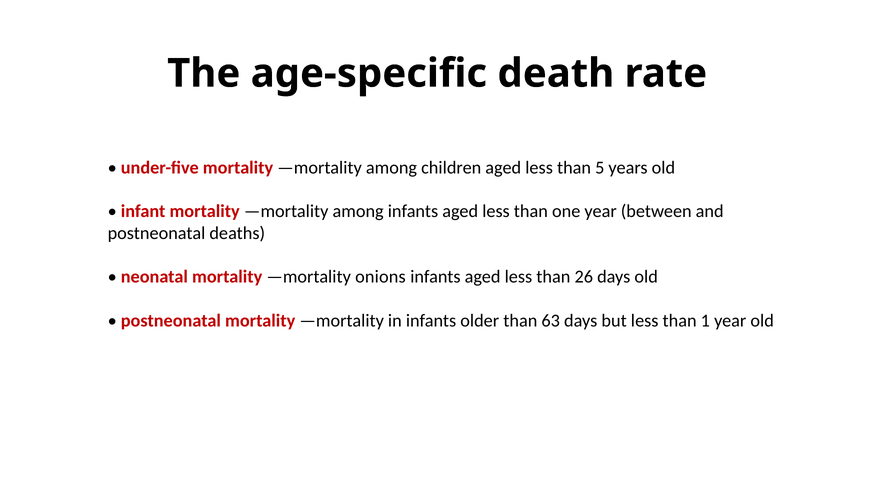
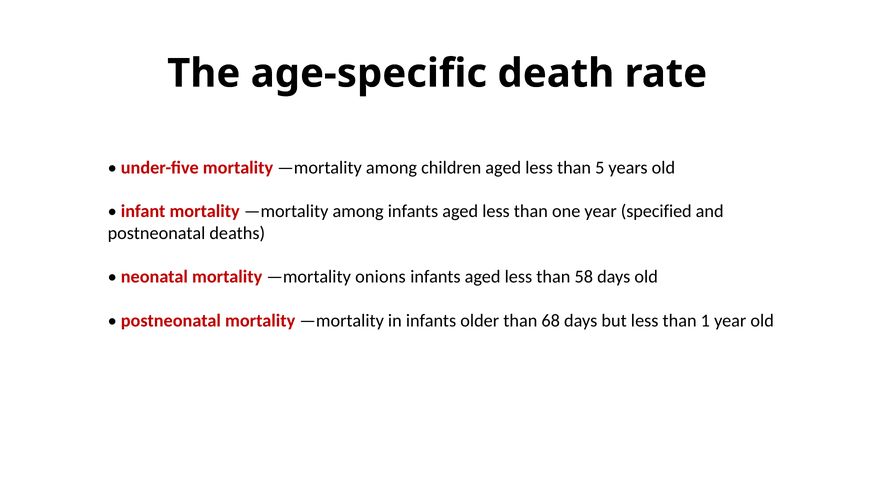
between: between -> specified (656, 211)
26: 26 -> 58 (584, 277)
63: 63 -> 68 (551, 321)
